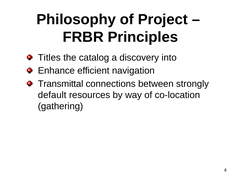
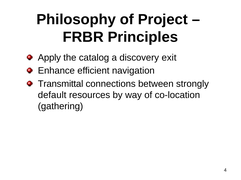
Titles: Titles -> Apply (49, 58)
into: into -> exit (169, 58)
